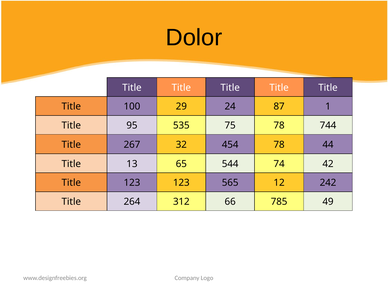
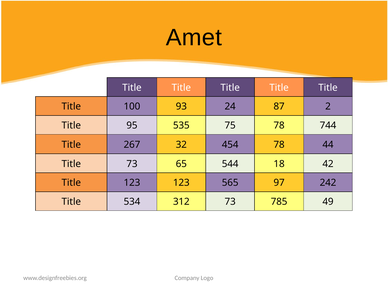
Dolor: Dolor -> Amet (194, 38)
29: 29 -> 93 (181, 107)
1: 1 -> 2 (328, 107)
Title 13: 13 -> 73 (132, 164)
74: 74 -> 18 (279, 164)
12: 12 -> 97 (279, 183)
264: 264 -> 534 (132, 202)
312 66: 66 -> 73 (230, 202)
